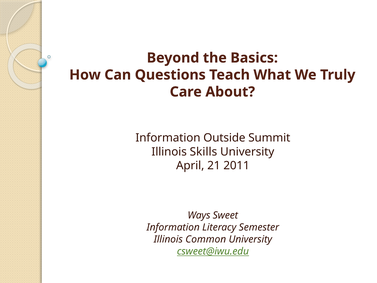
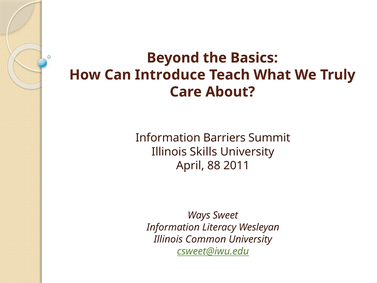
Questions: Questions -> Introduce (170, 75)
Outside: Outside -> Barriers (224, 138)
21: 21 -> 88 (214, 165)
Semester: Semester -> Wesleyan (259, 227)
